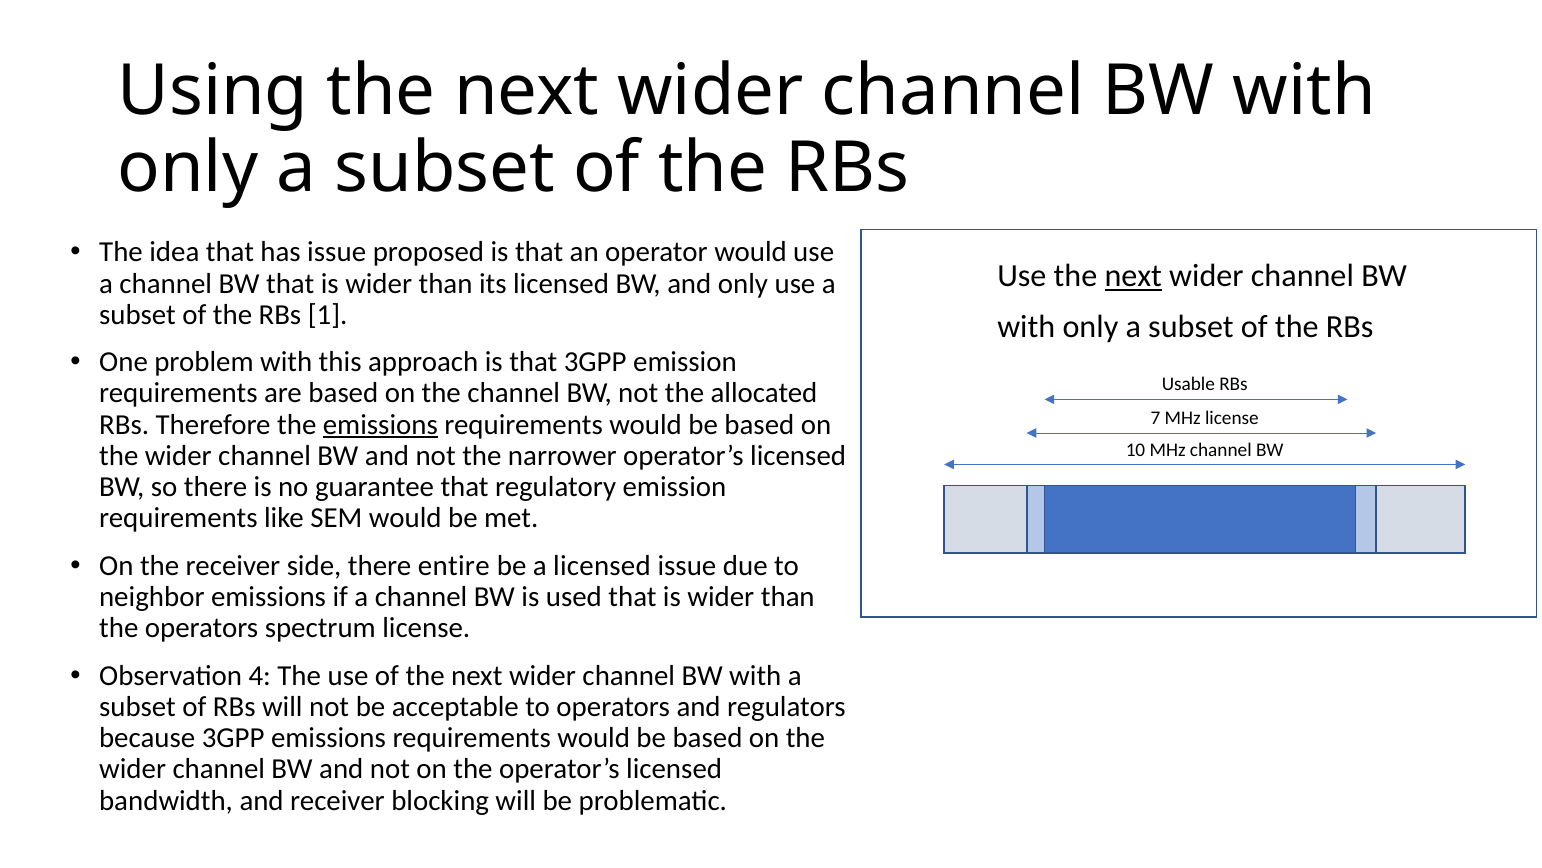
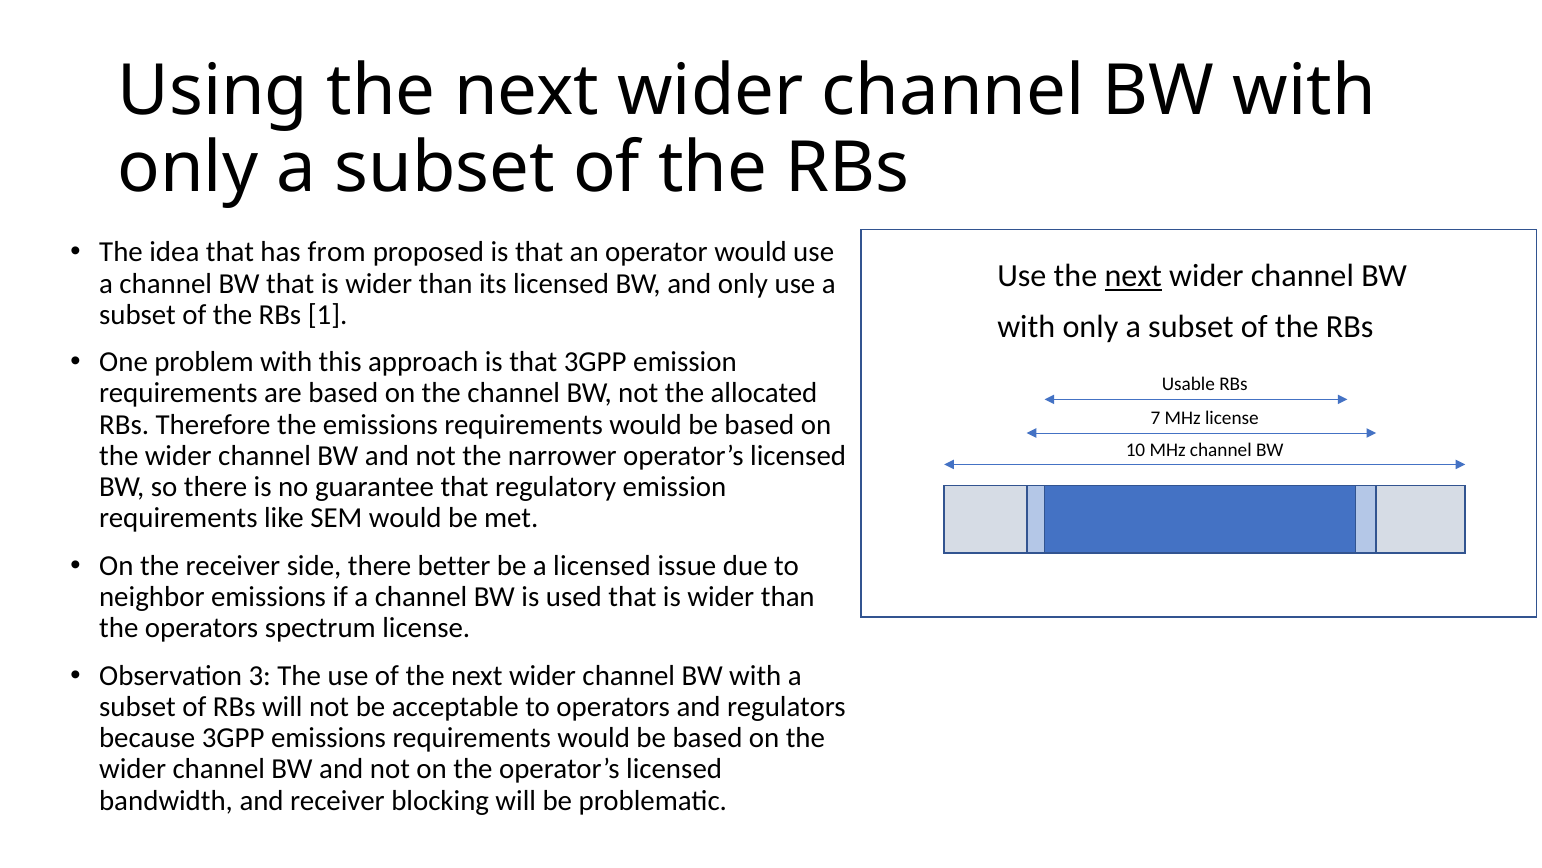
has issue: issue -> from (337, 252)
emissions underline: present -> none (380, 424)
entire: entire -> better (454, 565)
4: 4 -> 3 (260, 675)
